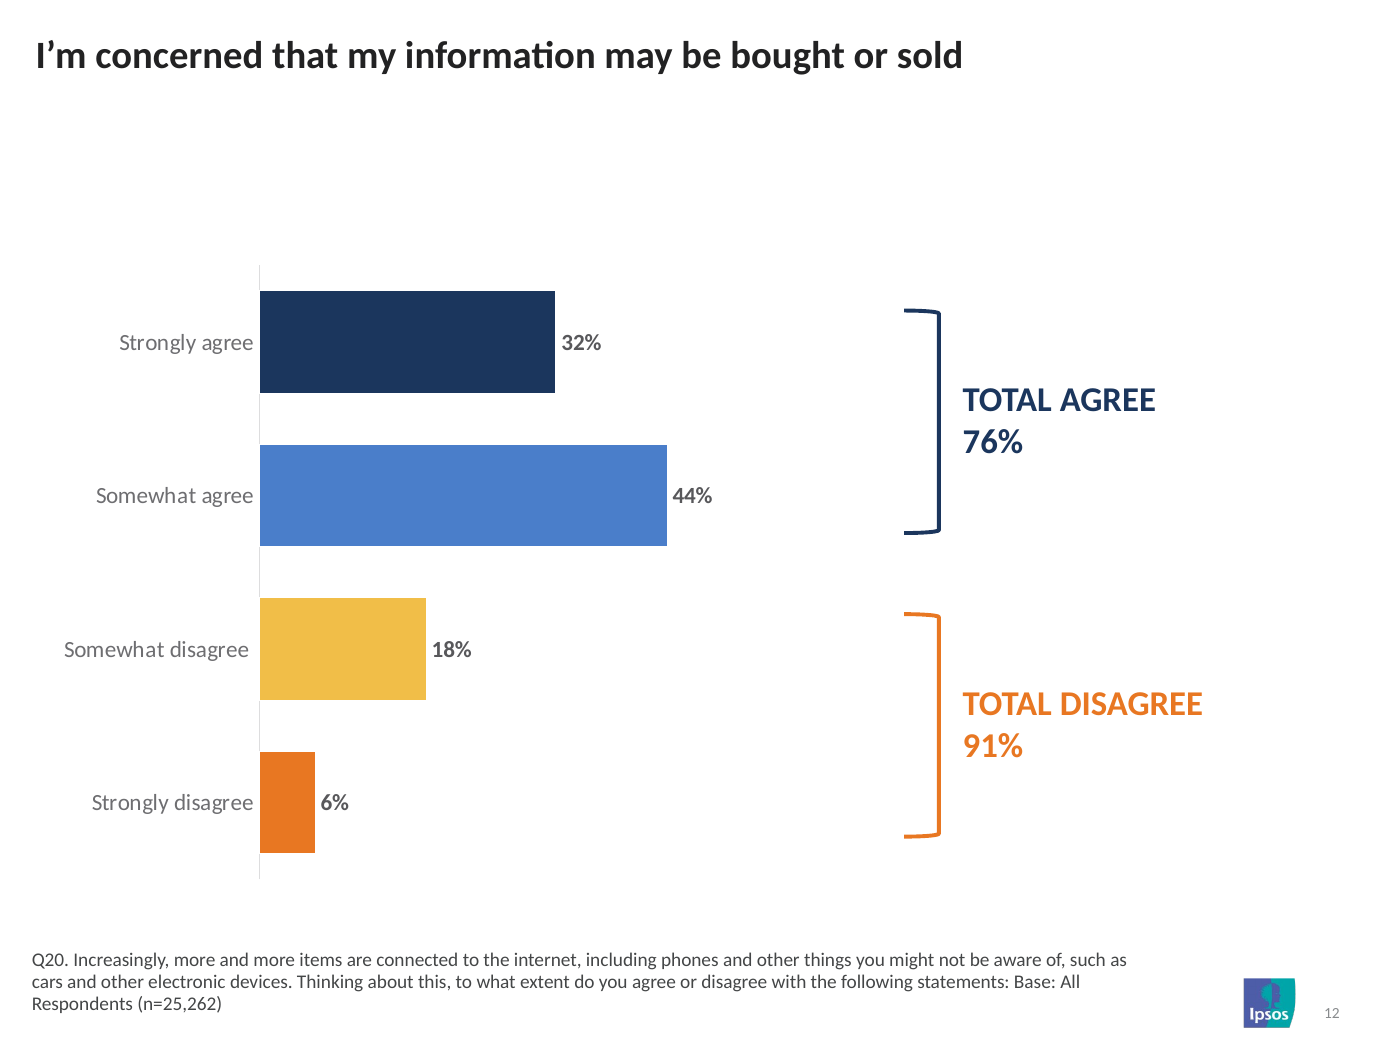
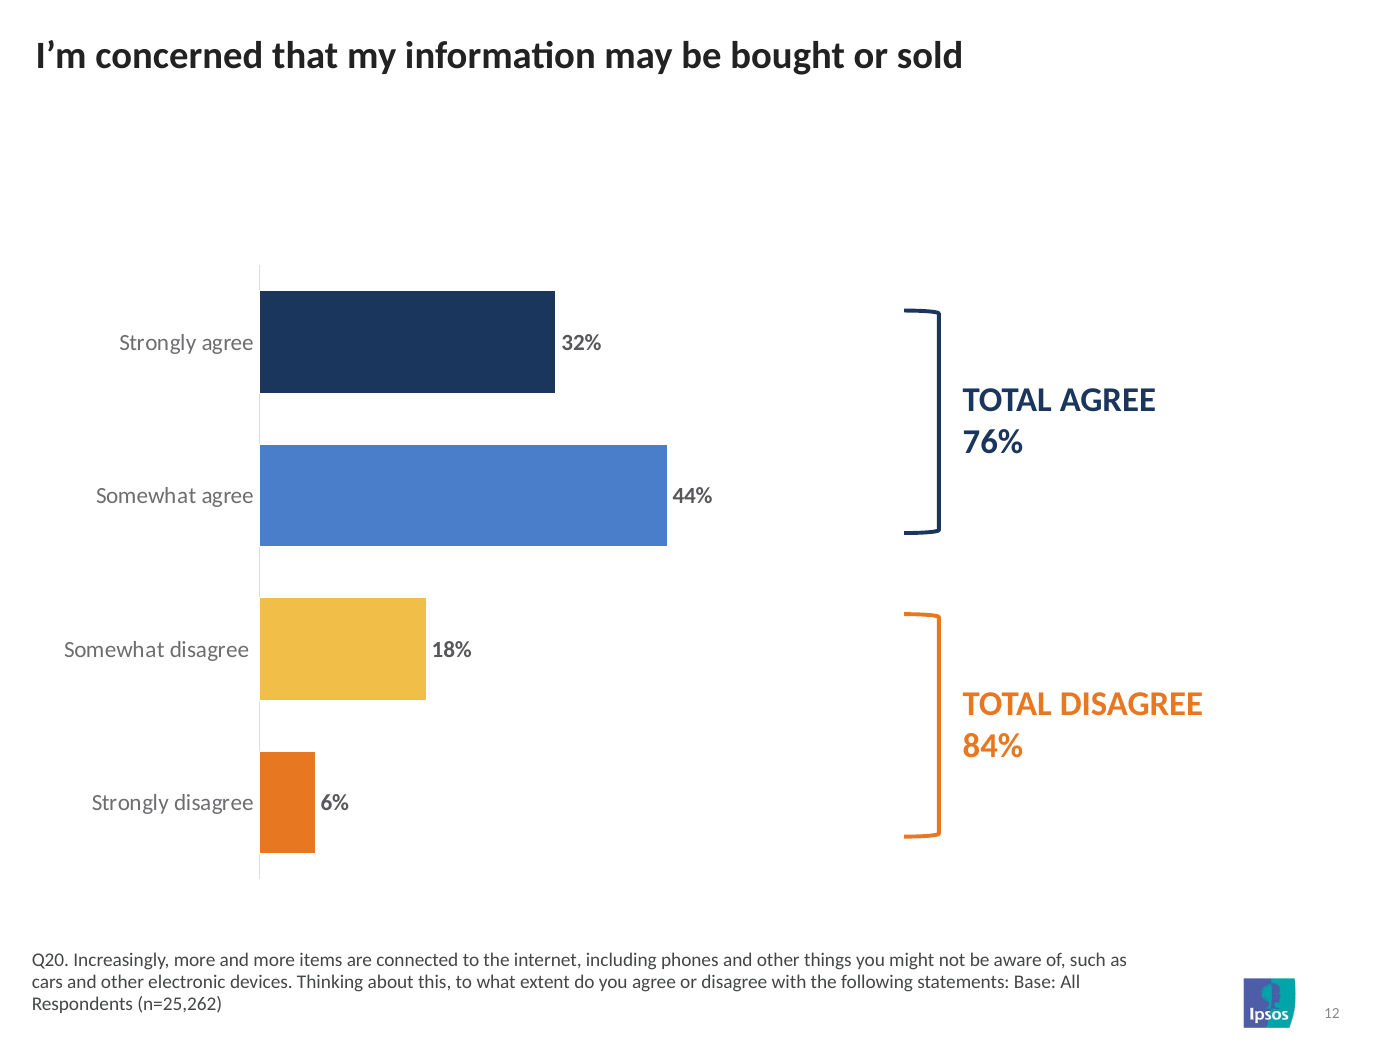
91%: 91% -> 84% (993, 746)
